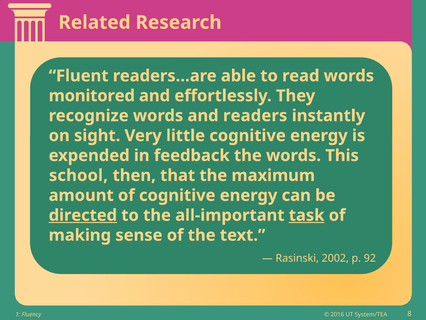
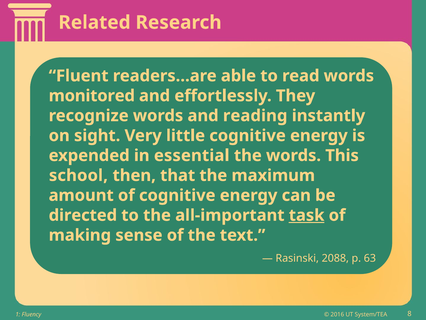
readers: readers -> reading (255, 116)
feedback: feedback -> essential (192, 155)
directed underline: present -> none (83, 215)
2002: 2002 -> 2088 (335, 258)
92: 92 -> 63 (370, 258)
